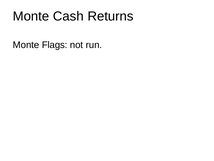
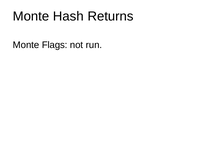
Cash: Cash -> Hash (68, 16)
